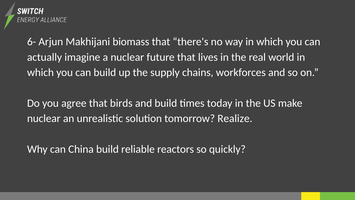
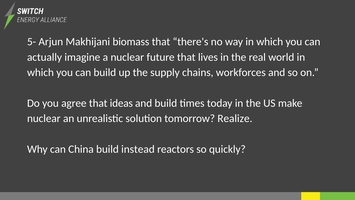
6-: 6- -> 5- (32, 42)
birds: birds -> ideas (121, 103)
reliable: reliable -> instead (138, 149)
